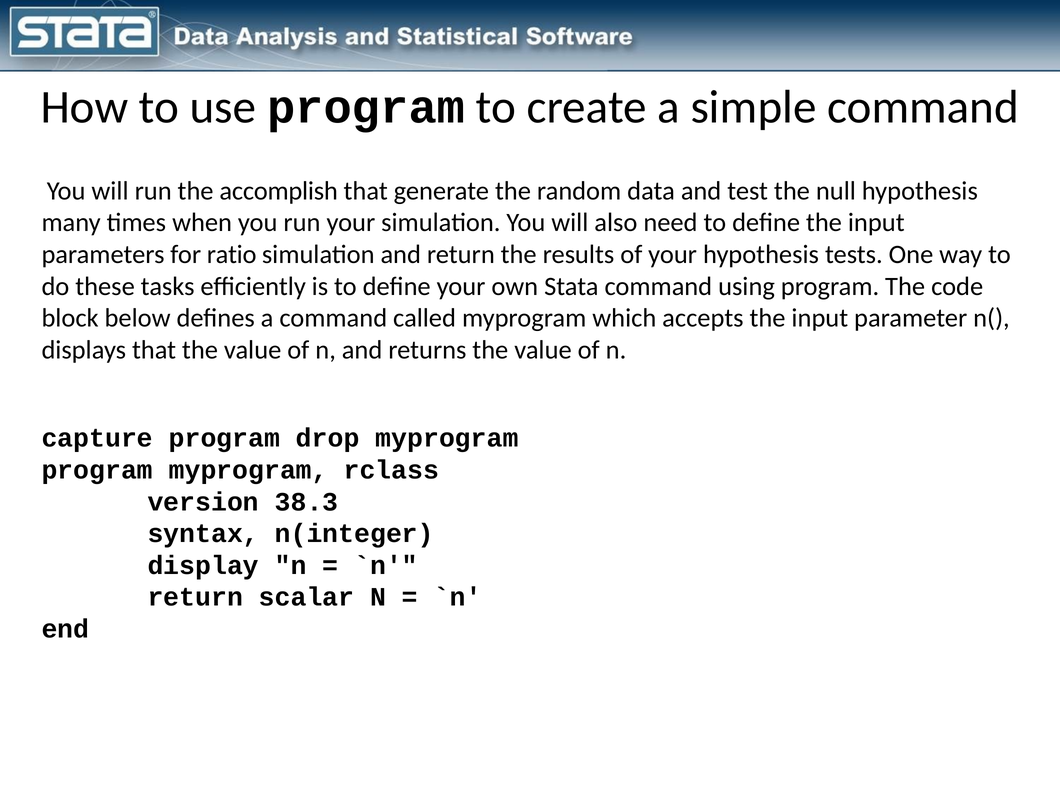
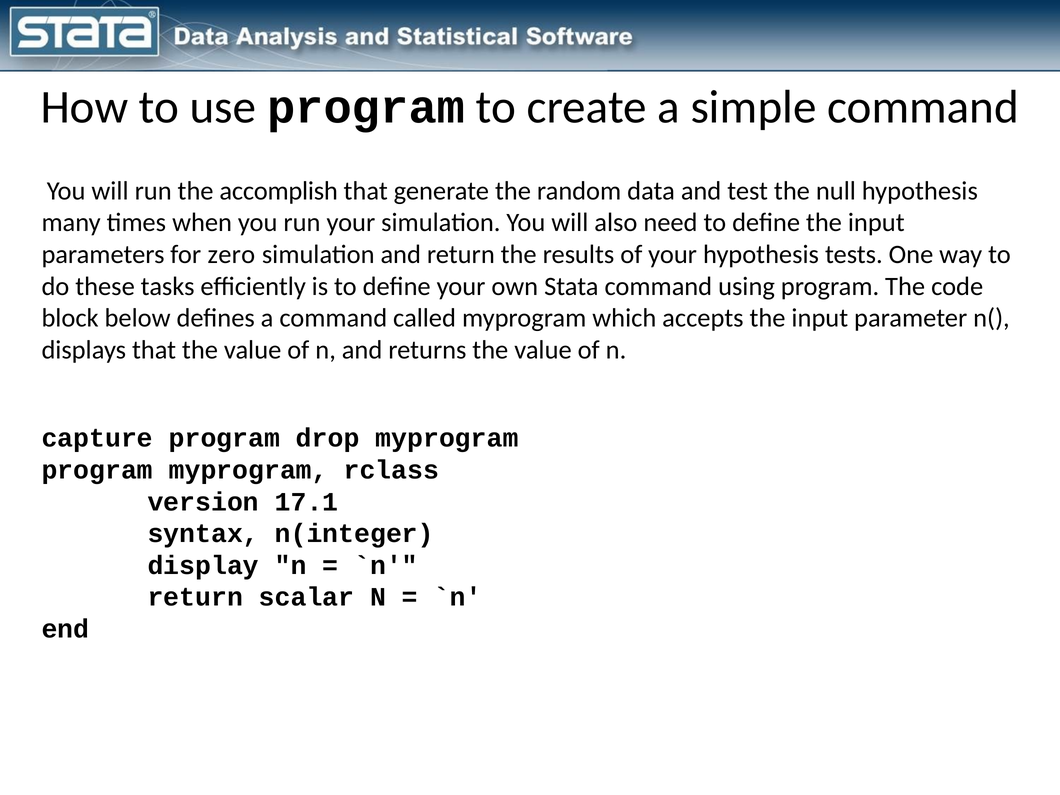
ratio: ratio -> zero (231, 255)
38.3: 38.3 -> 17.1 (307, 502)
